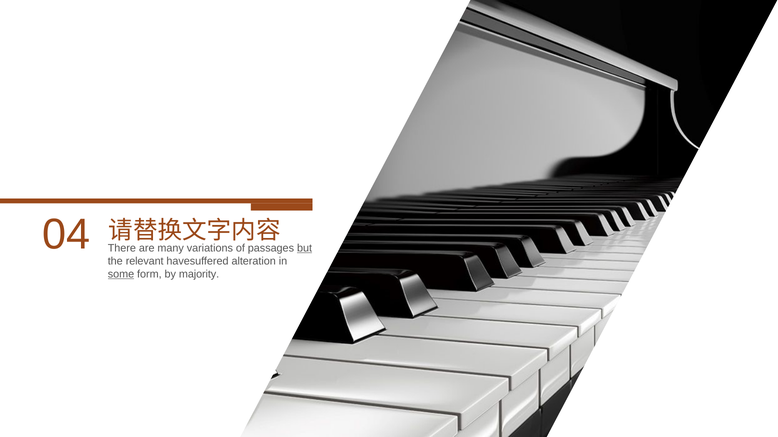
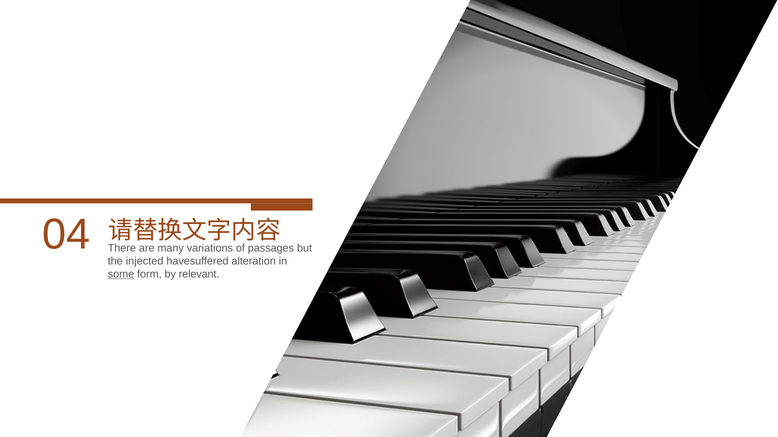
but underline: present -> none (305, 248)
relevant: relevant -> injected (145, 261)
majority: majority -> relevant (199, 274)
